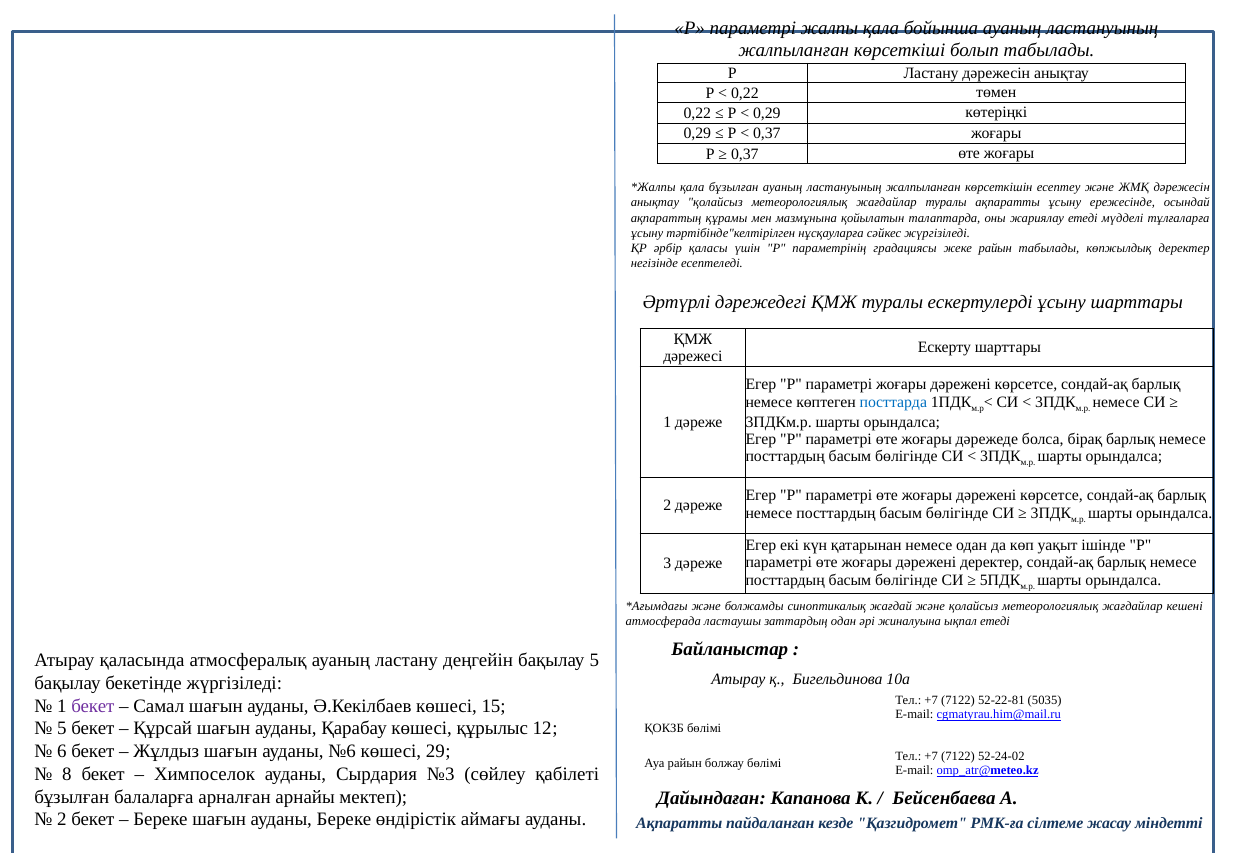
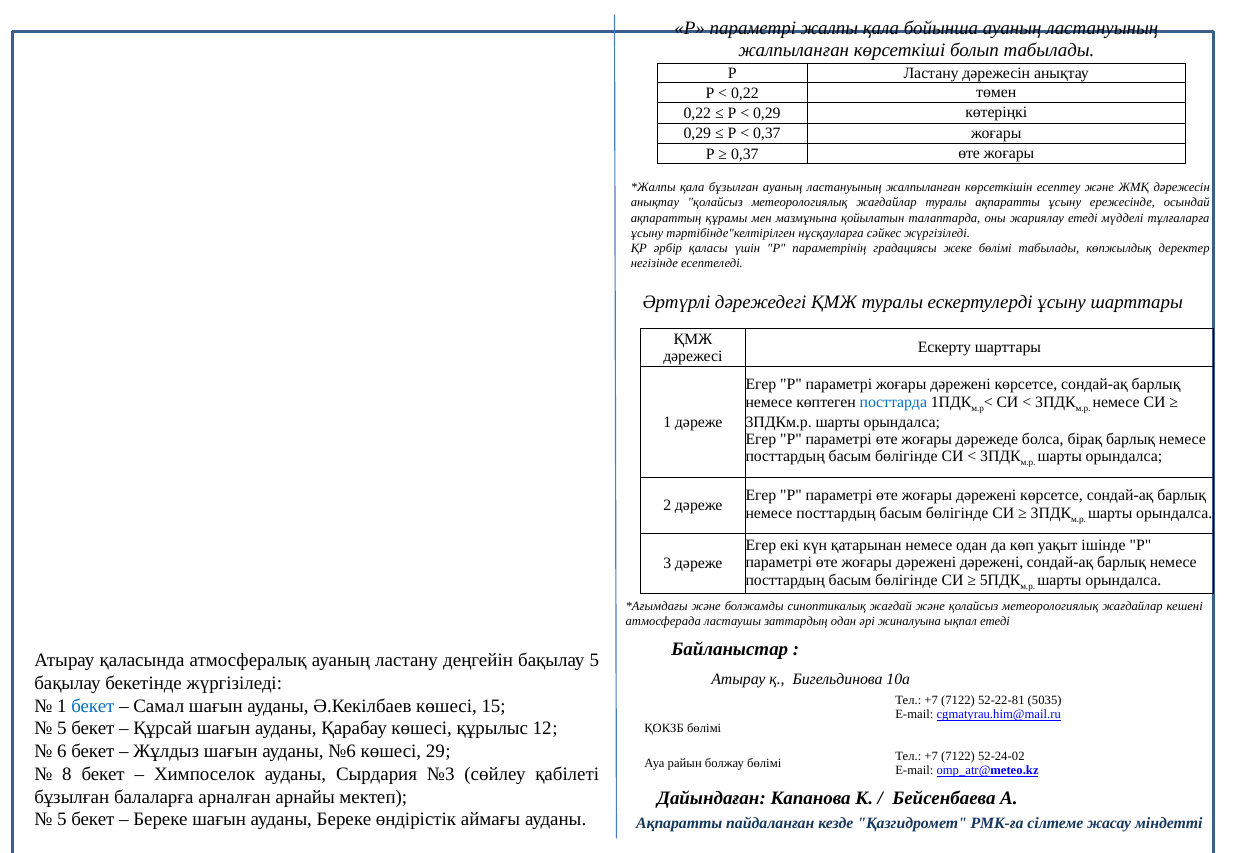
жеке райын: райын -> бөлімі (995, 248)
дәрежені деректер: деректер -> дәрежені (992, 563)
бекет colour: purple -> blue (93, 706)
2: 2 -> 5 (62, 820)
